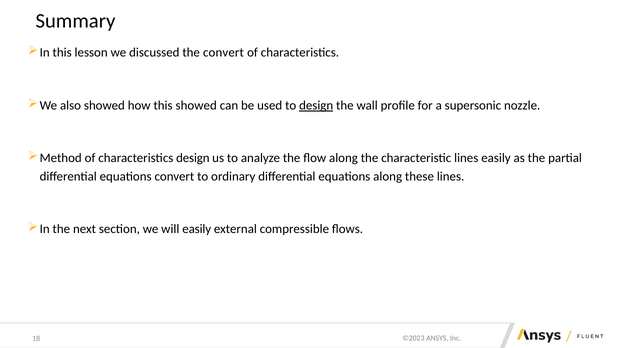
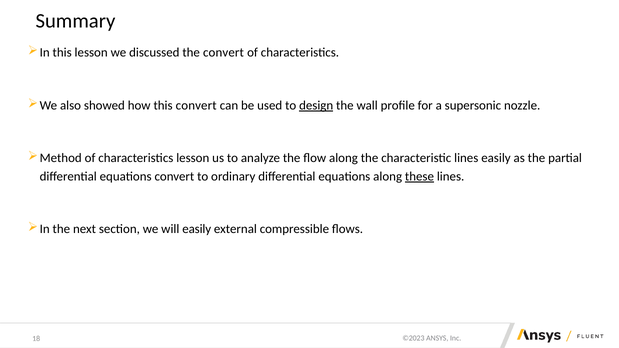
this showed: showed -> convert (196, 105)
characteristics design: design -> lesson (193, 158)
these underline: none -> present (419, 177)
